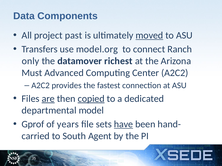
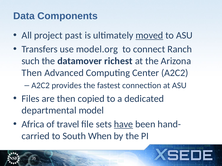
only: only -> such (31, 61)
Must: Must -> Then (32, 73)
are underline: present -> none (48, 99)
copied underline: present -> none (91, 99)
Gprof: Gprof -> Africa (33, 125)
years: years -> travel (68, 125)
Agent: Agent -> When (100, 136)
